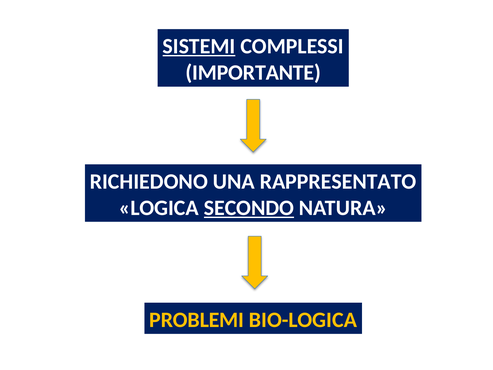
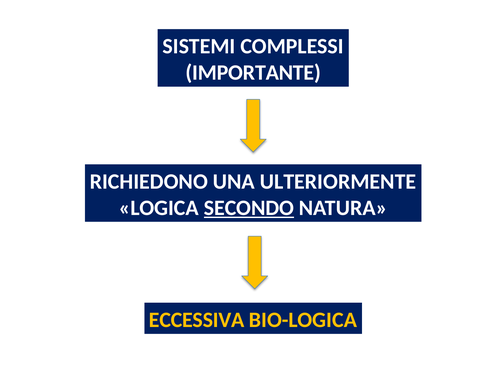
SISTEMI underline: present -> none (199, 46)
RAPPRESENTATO: RAPPRESENTATO -> ULTERIORMENTE (338, 181)
PROBLEMI: PROBLEMI -> ECCESSIVA (197, 320)
